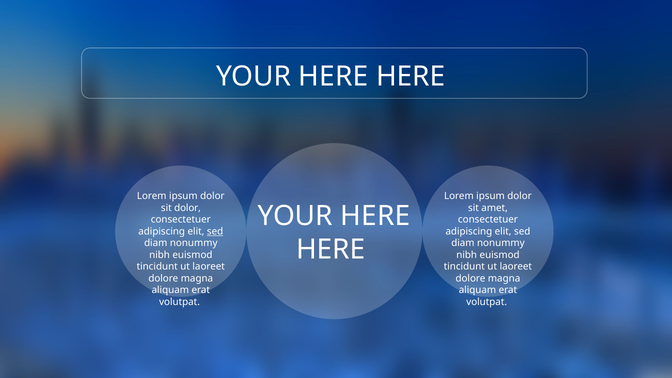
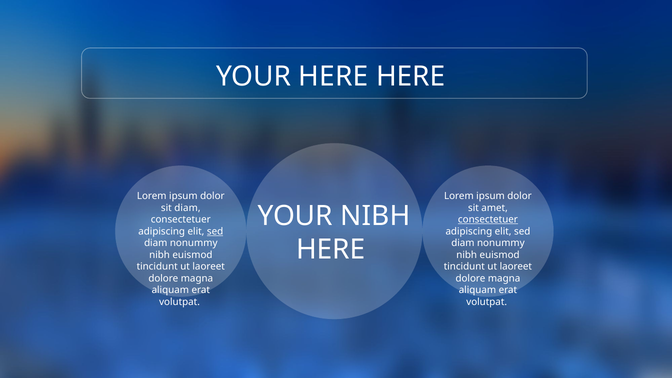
sit dolor: dolor -> diam (187, 208)
HERE: HERE -> NIBH (375, 216)
consectetuer underline: none -> present (488, 220)
